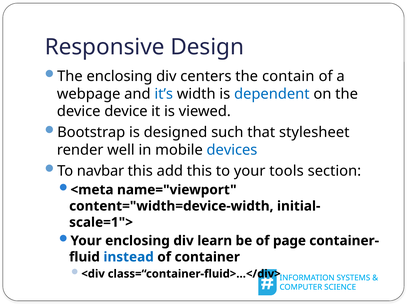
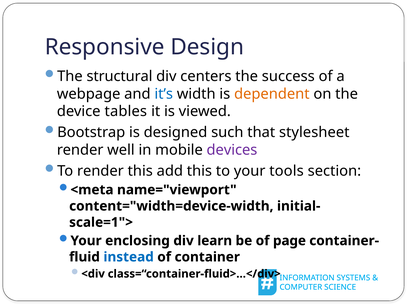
The enclosing: enclosing -> structural (120, 76)
contain: contain -> success (288, 76)
dependent colour: blue -> orange (272, 94)
device device: device -> tables (126, 112)
devices colour: blue -> purple (232, 150)
To navbar: navbar -> render (100, 171)
